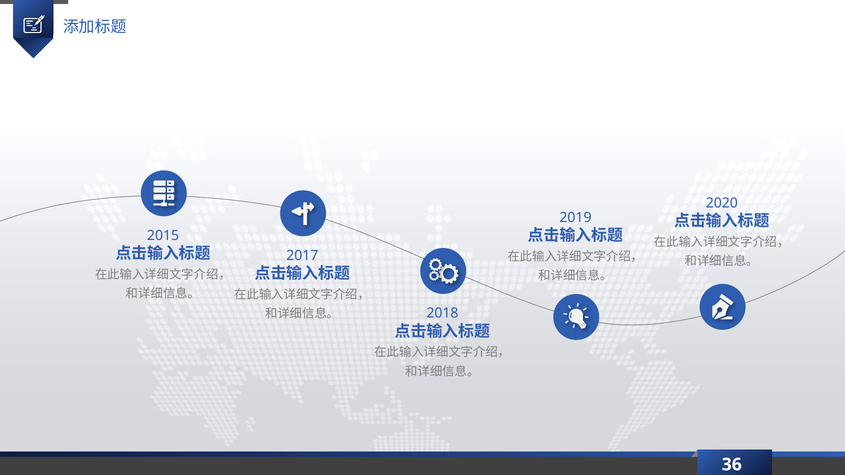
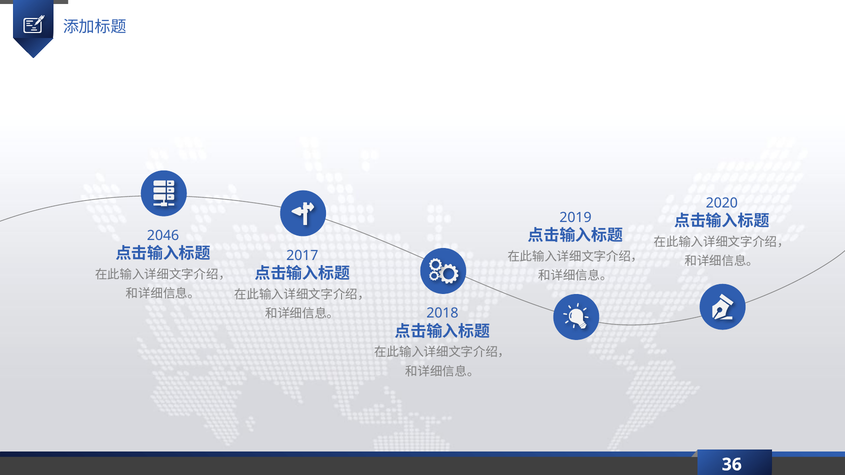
2015: 2015 -> 2046 (163, 236)
